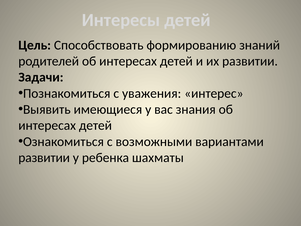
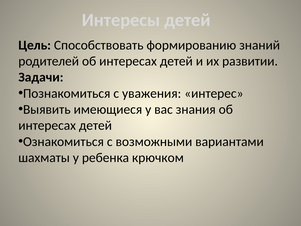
развитии: развитии -> шахматы (44, 157)
шахматы: шахматы -> крючком (158, 157)
